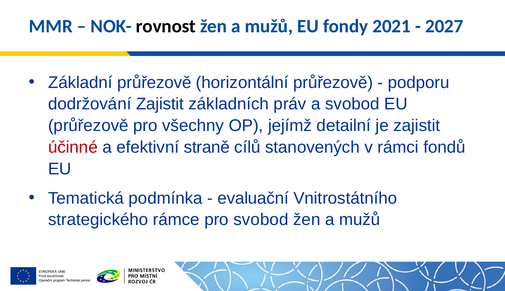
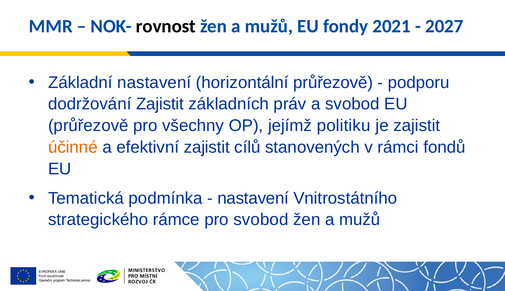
Základní průřezově: průřezově -> nastavení (154, 82)
detailní: detailní -> politiku (344, 126)
účinné colour: red -> orange (73, 147)
efektivní straně: straně -> zajistit (207, 147)
evaluační: evaluační -> nastavení (253, 198)
